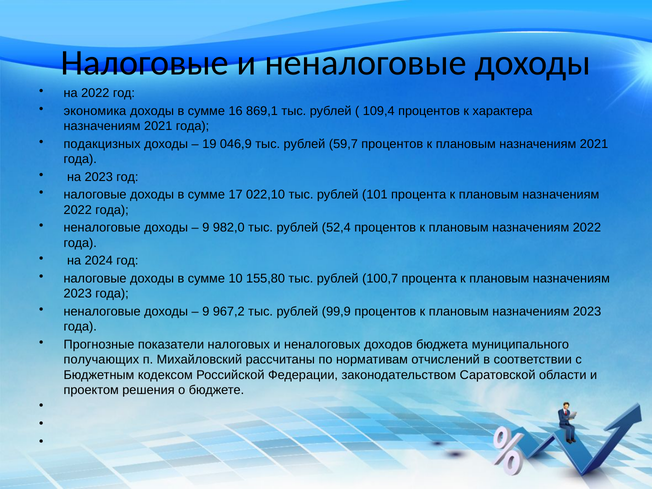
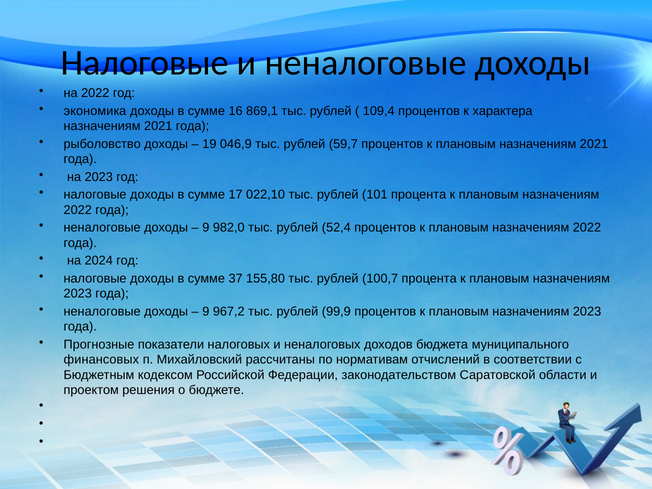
подакцизных: подакцизных -> рыболовство (102, 144)
10: 10 -> 37 (236, 278)
получающих: получающих -> финансовых (101, 360)
